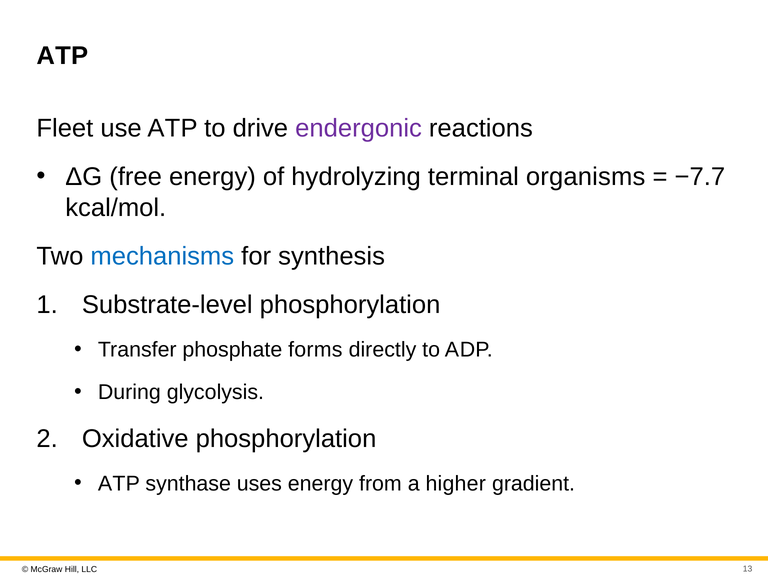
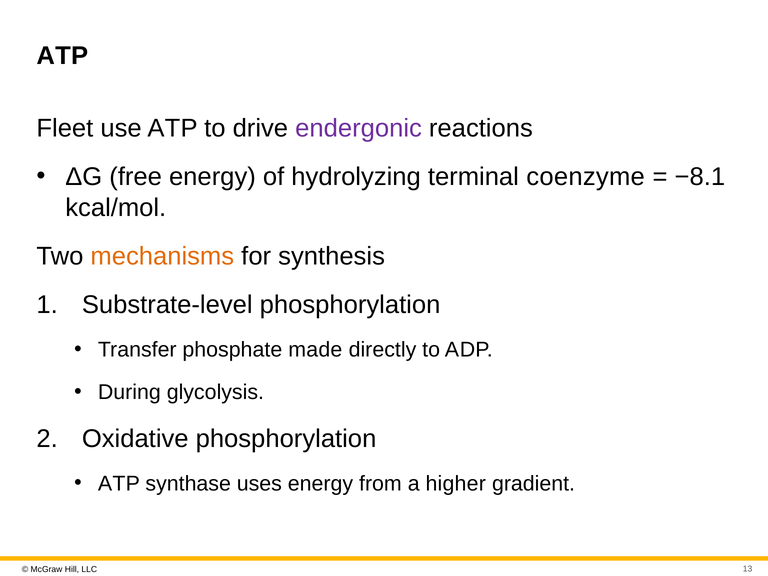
organisms: organisms -> coenzyme (586, 177)
−7.7: −7.7 -> −8.1 (700, 177)
mechanisms colour: blue -> orange (162, 256)
forms: forms -> made (315, 350)
